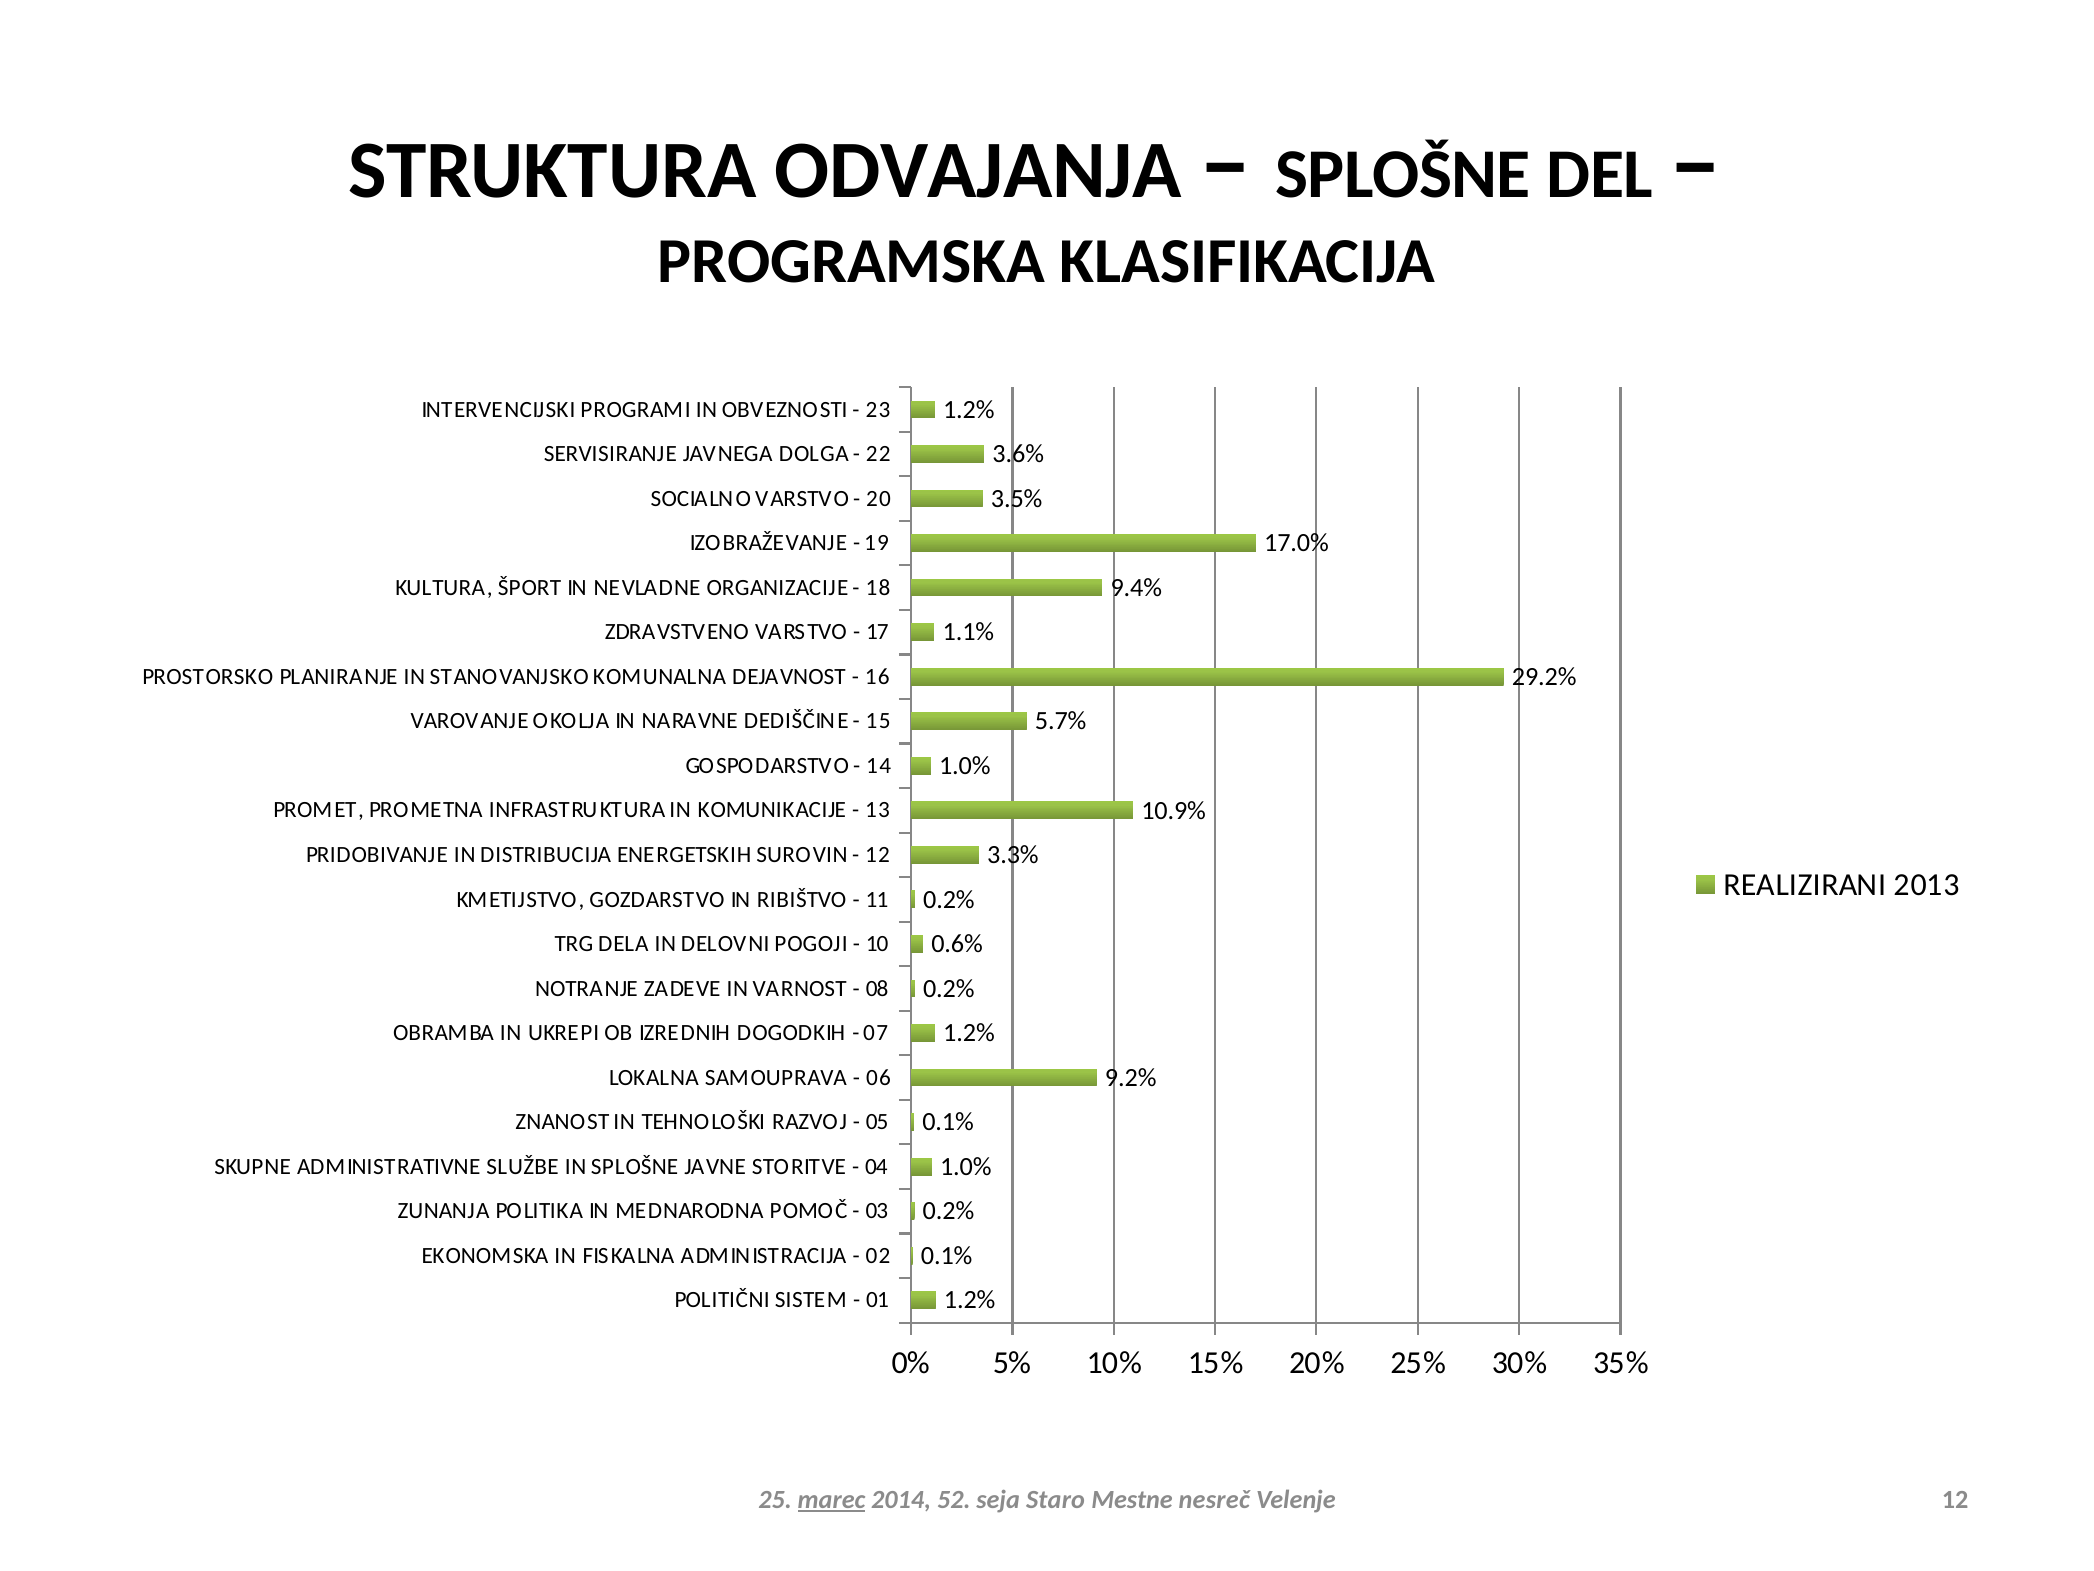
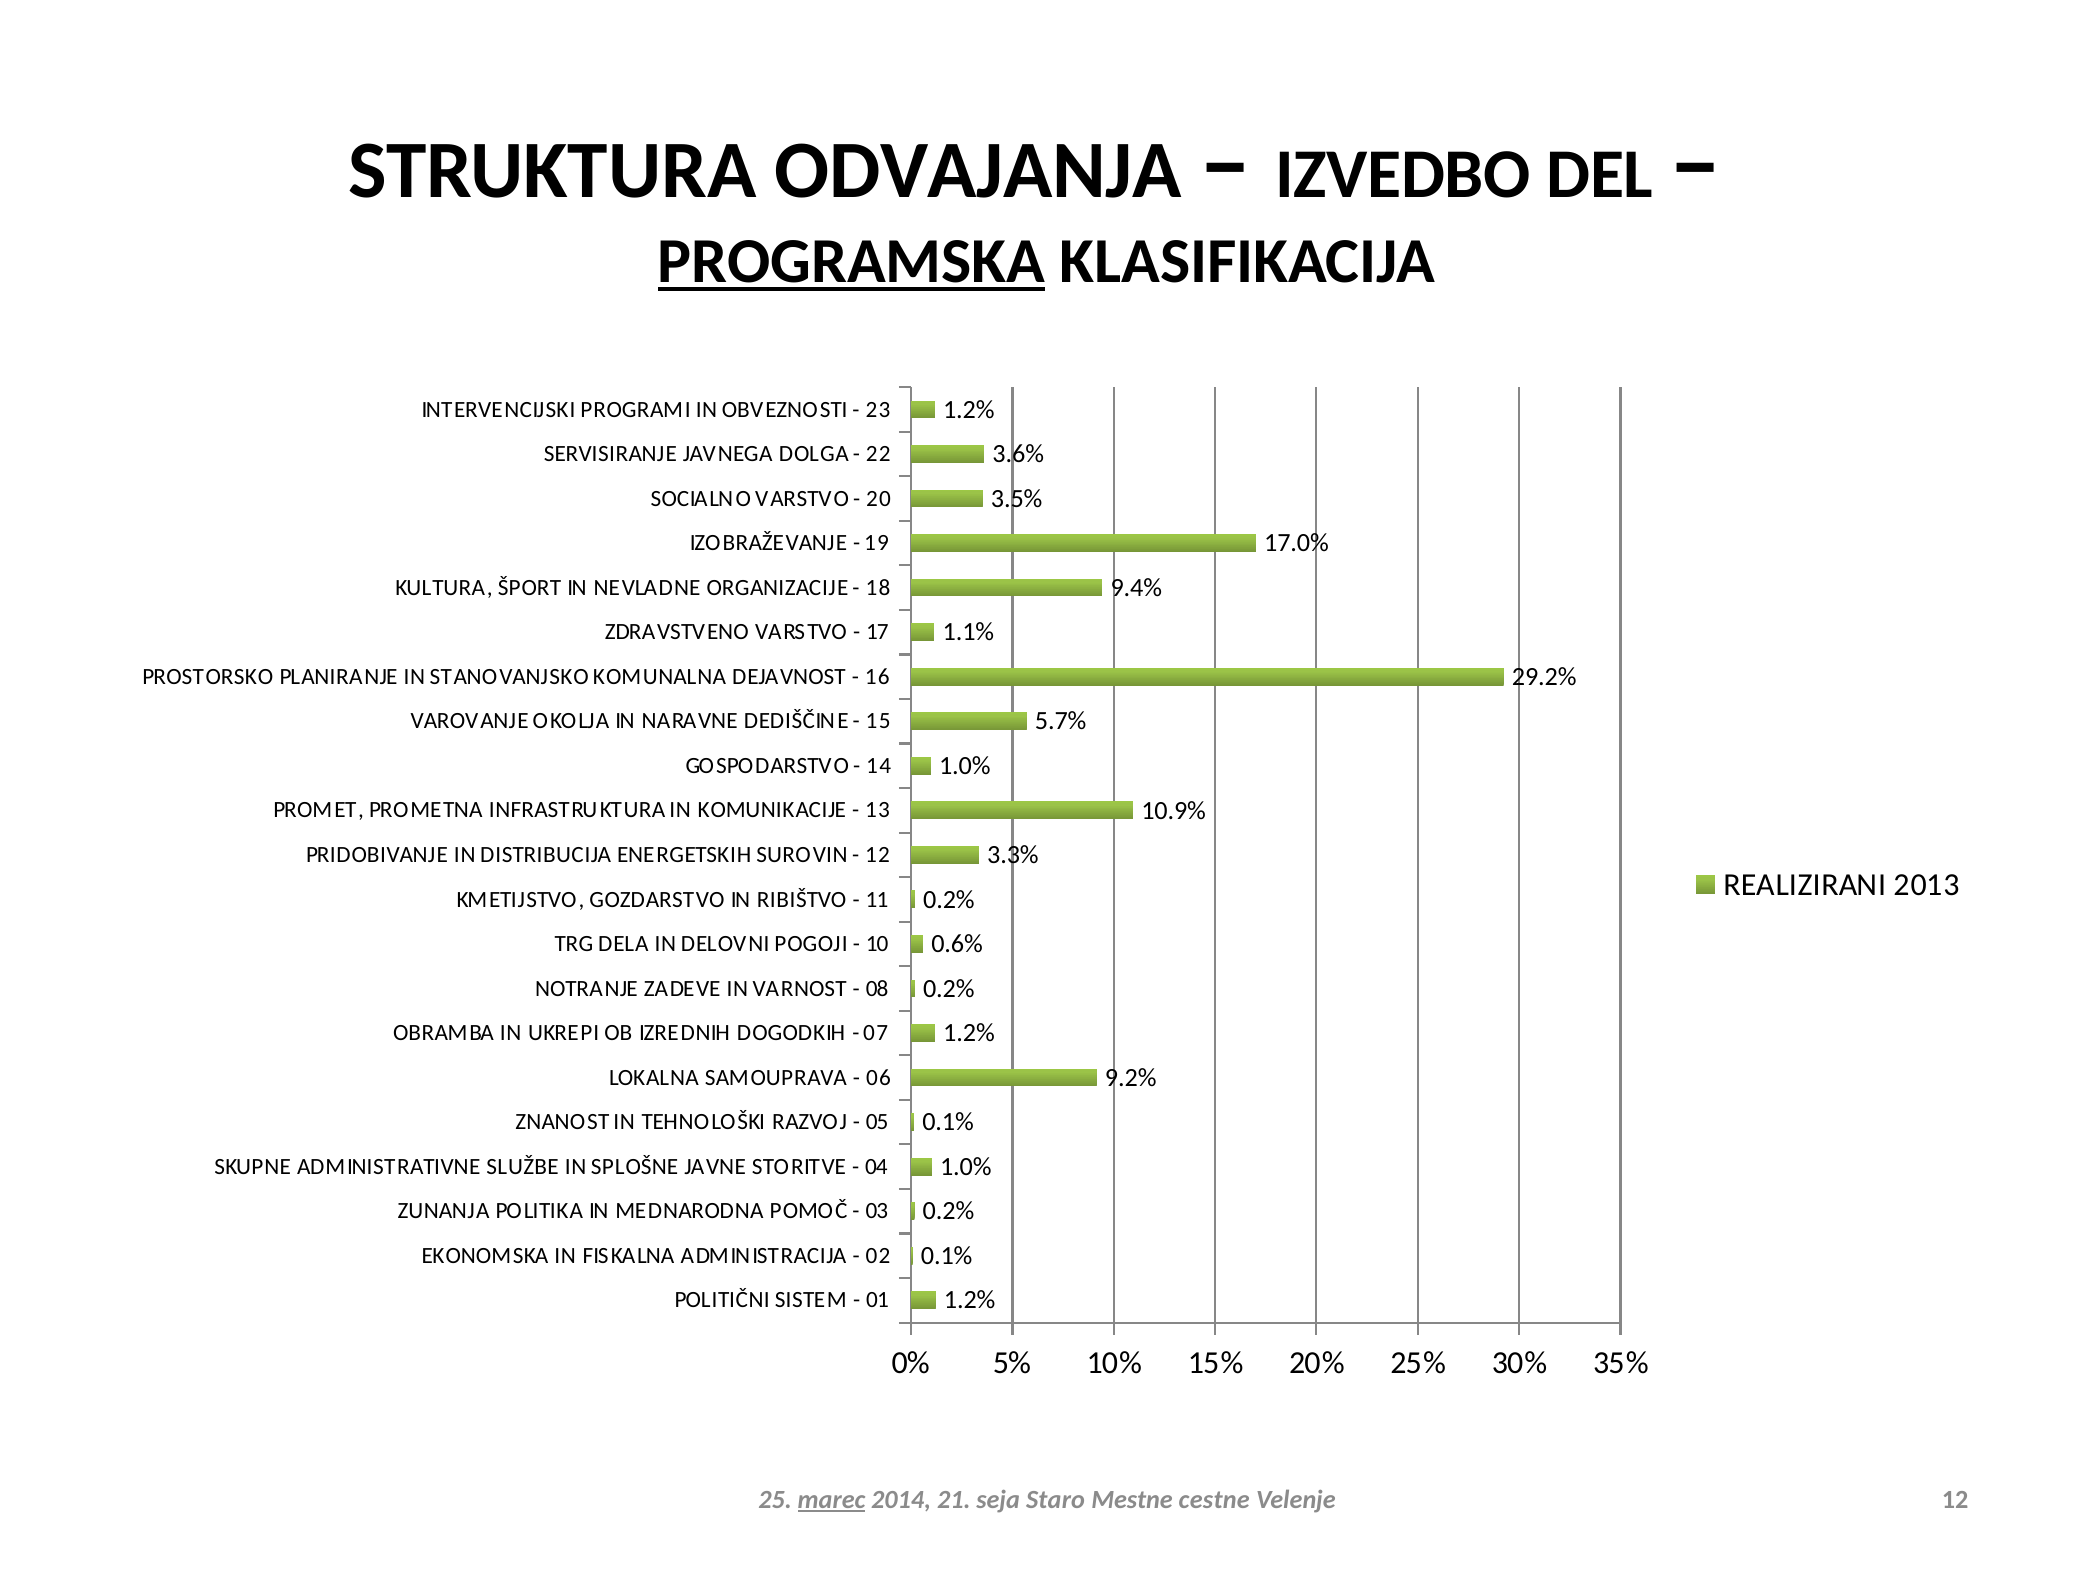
SPLOŠNE: SPLOŠNE -> IZVEDBO (1403, 174)
PROGRAMSKA underline: none -> present (851, 261)
52: 52 -> 21 (954, 1499)
nesreč: nesreč -> cestne (1214, 1499)
